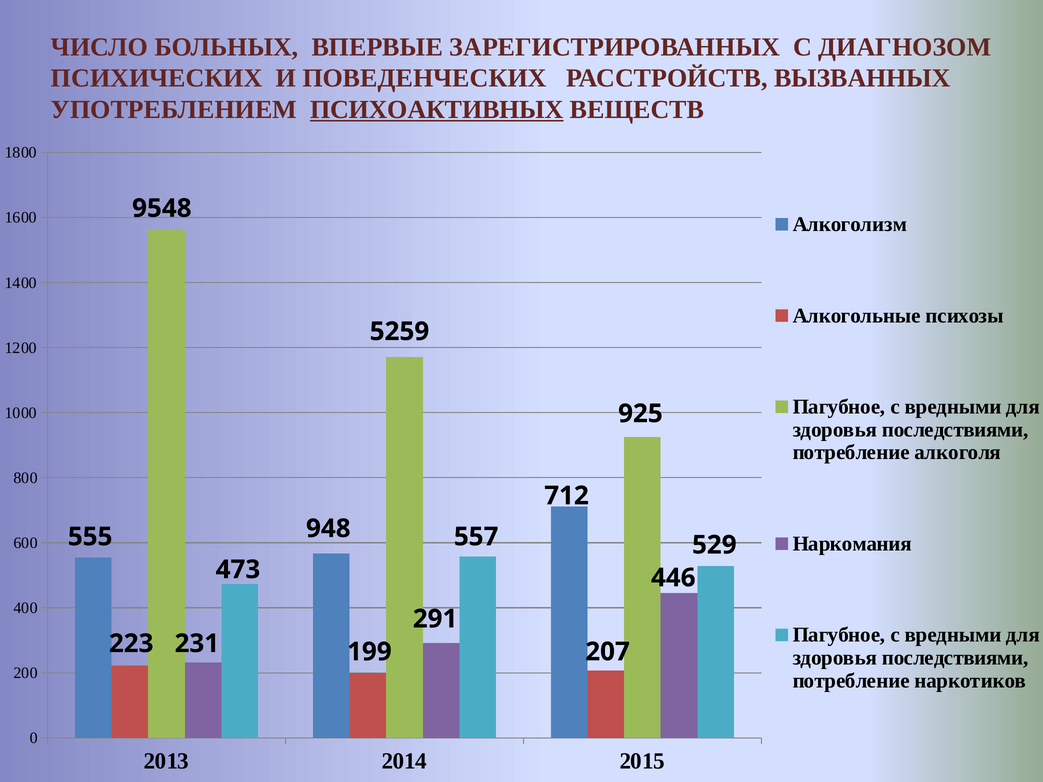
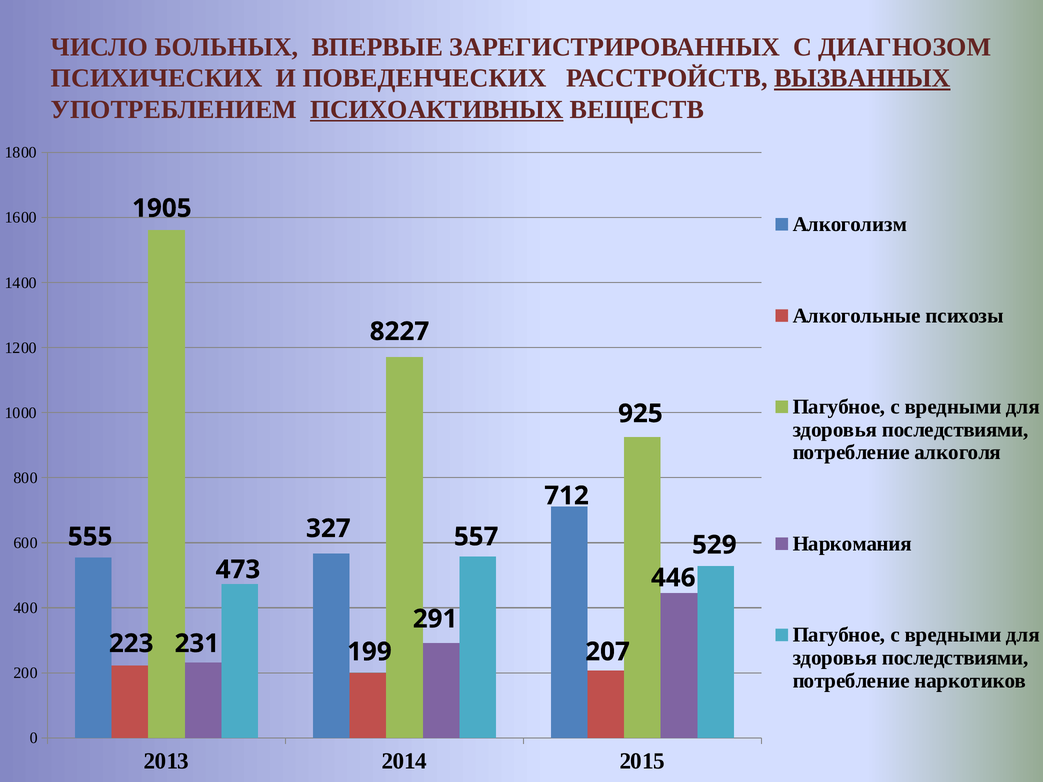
ВЫЗВАННЫХ underline: none -> present (862, 78)
9548: 9548 -> 1905 (162, 208)
5259: 5259 -> 8227 (399, 332)
948: 948 -> 327 (328, 529)
